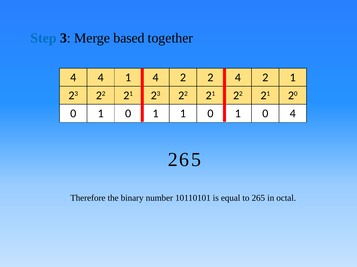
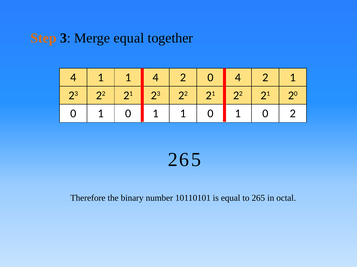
Step colour: blue -> orange (43, 38)
Merge based: based -> equal (129, 38)
4 4: 4 -> 1 (101, 78)
2 2: 2 -> 0 (210, 78)
0 4: 4 -> 2 (293, 114)
